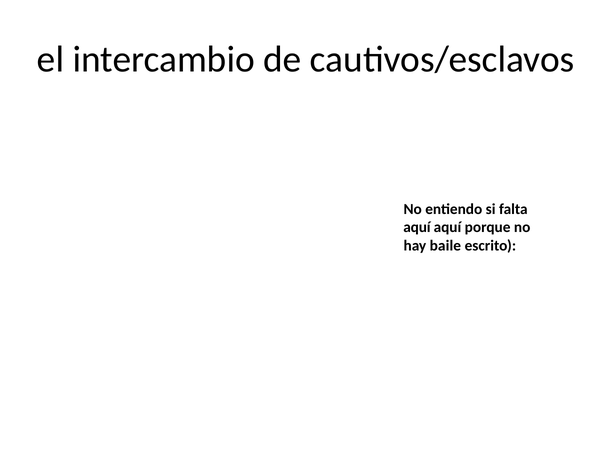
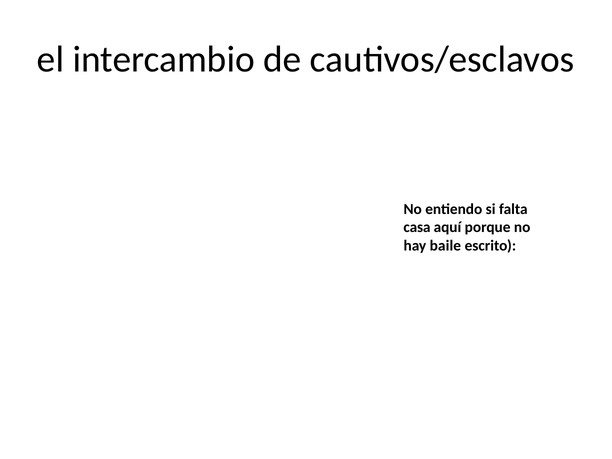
aquí: aquí -> casa (417, 227)
